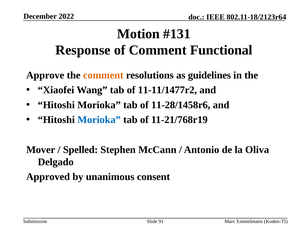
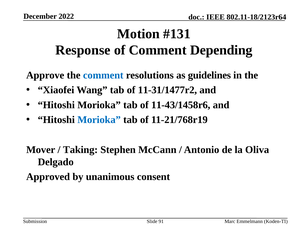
Functional: Functional -> Depending (221, 50)
comment colour: orange -> blue (103, 75)
11-11/1477r2: 11-11/1477r2 -> 11-31/1477r2 (167, 90)
11-28/1458r6: 11-28/1458r6 -> 11-43/1458r6 (181, 105)
Spelled: Spelled -> Taking (80, 150)
